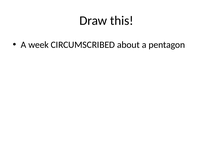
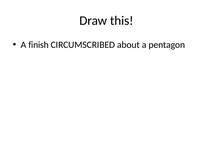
week: week -> finish (39, 45)
